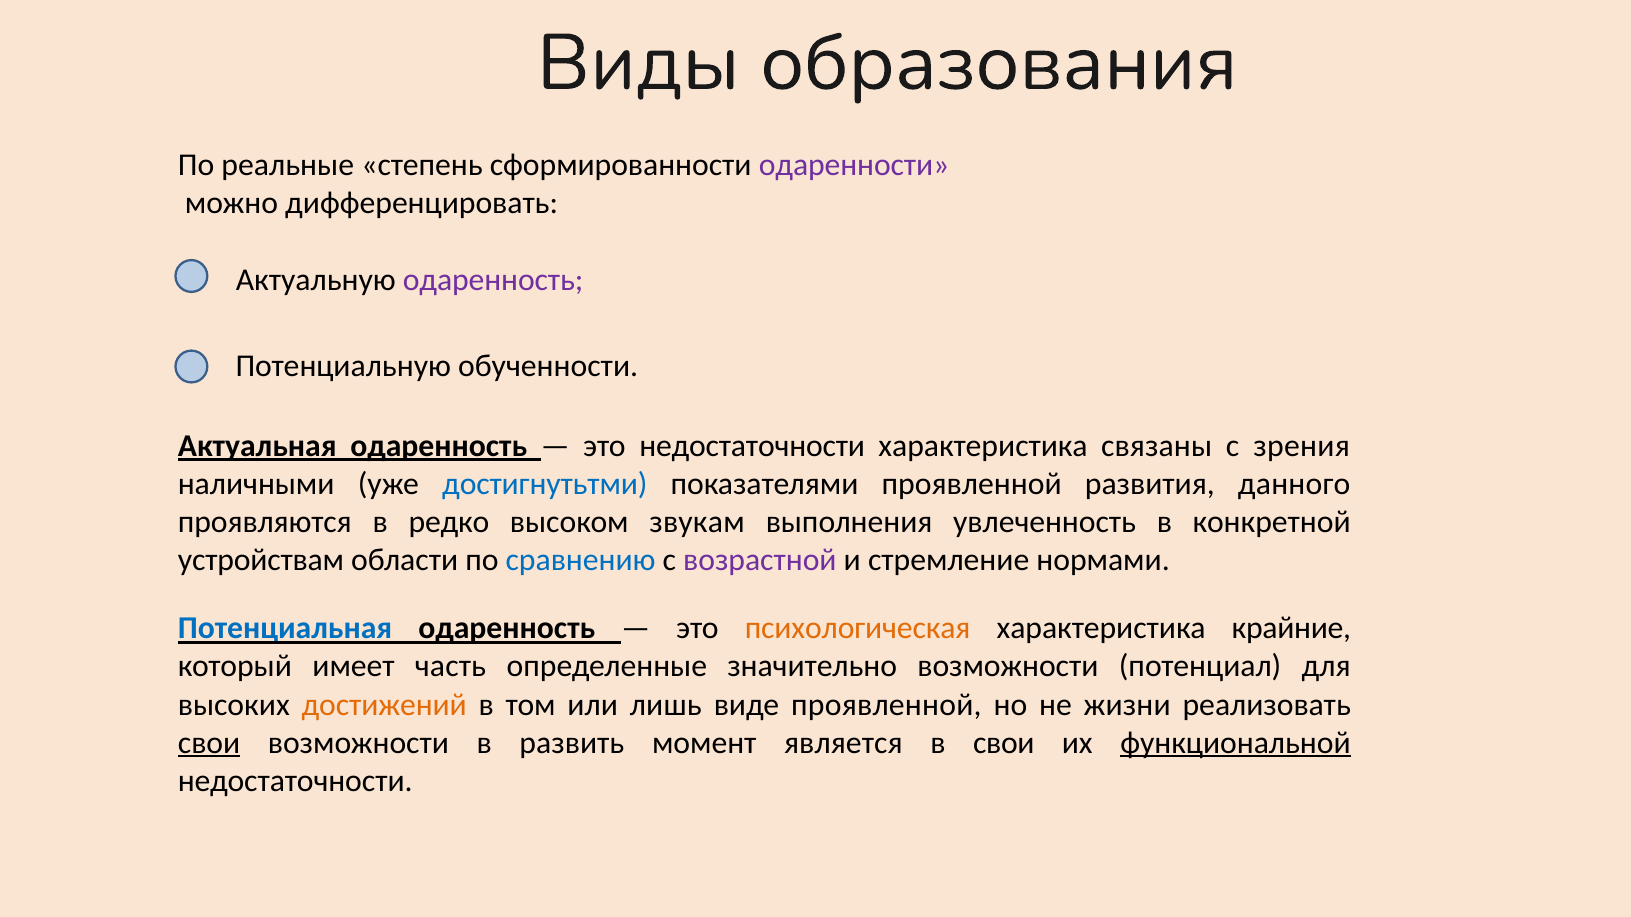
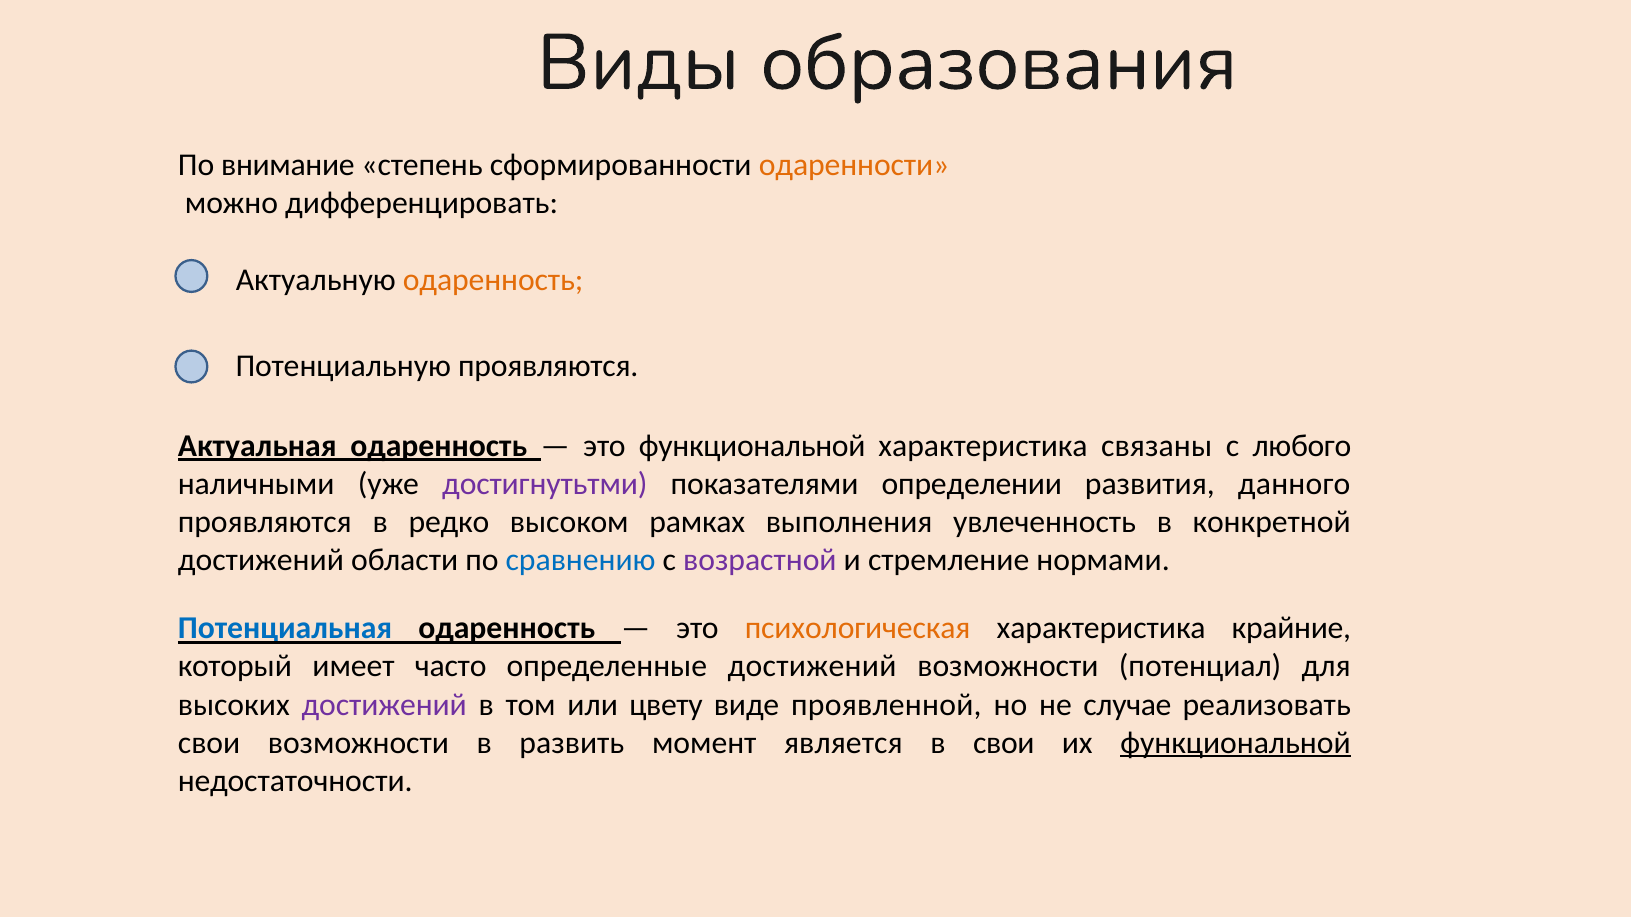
реальные: реальные -> внимание (288, 165)
одаренности colour: purple -> orange (854, 165)
одаренность colour: purple -> orange (493, 280)
Потенциальную обученности: обученности -> проявляются (548, 366)
это недостаточности: недостаточности -> функциональной (752, 446)
зрения: зрения -> любого (1302, 446)
достигнутьтми colour: blue -> purple (545, 484)
показателями проявленной: проявленной -> определении (972, 484)
звукам: звукам -> рамках (697, 522)
устройствам: устройствам -> достижений (261, 560)
часть: часть -> часто (451, 667)
определенные значительно: значительно -> достижений (812, 667)
достижений colour: orange -> purple (384, 705)
лишь: лишь -> цвету (666, 705)
жизни: жизни -> случае (1127, 705)
свои underline: present -> none (209, 743)
